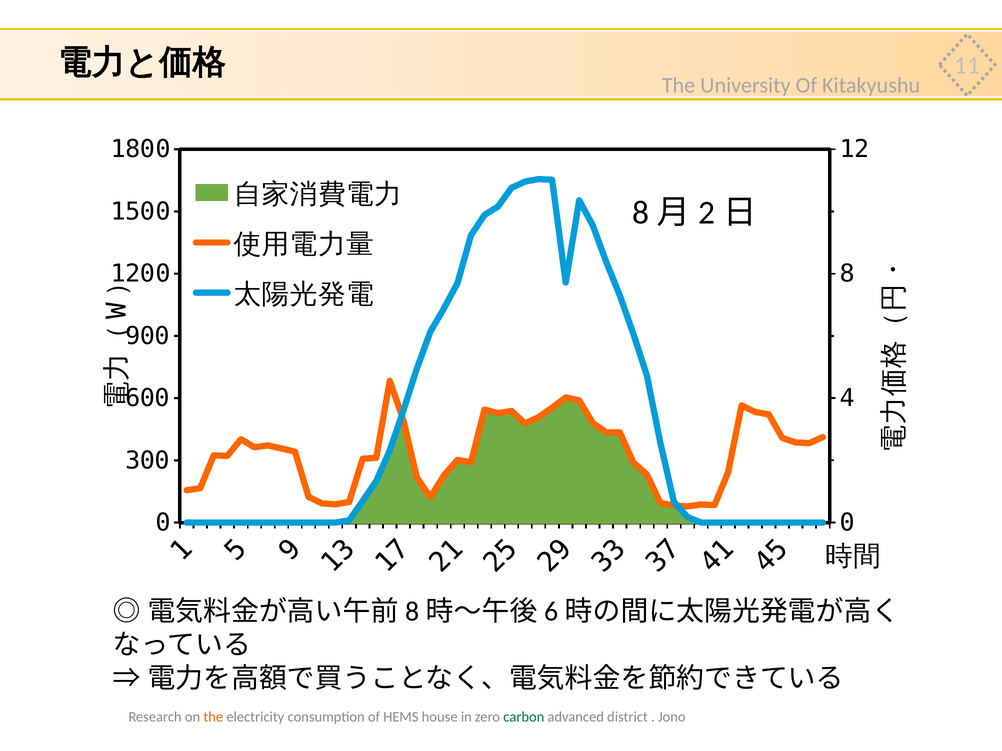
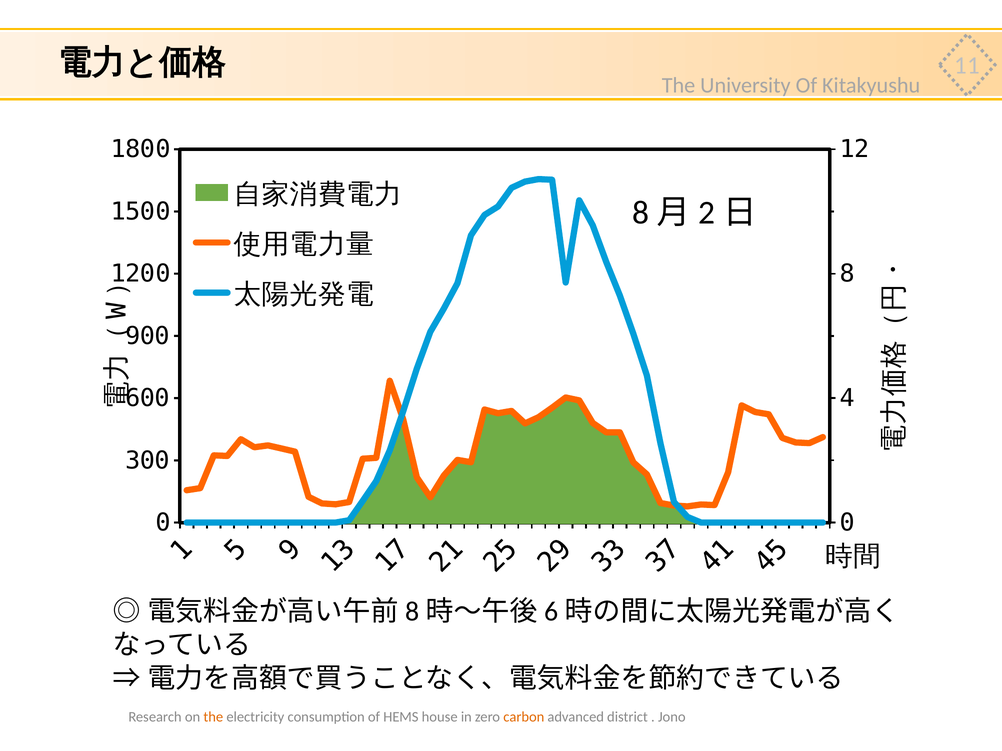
carbon colour: green -> orange (524, 718)
